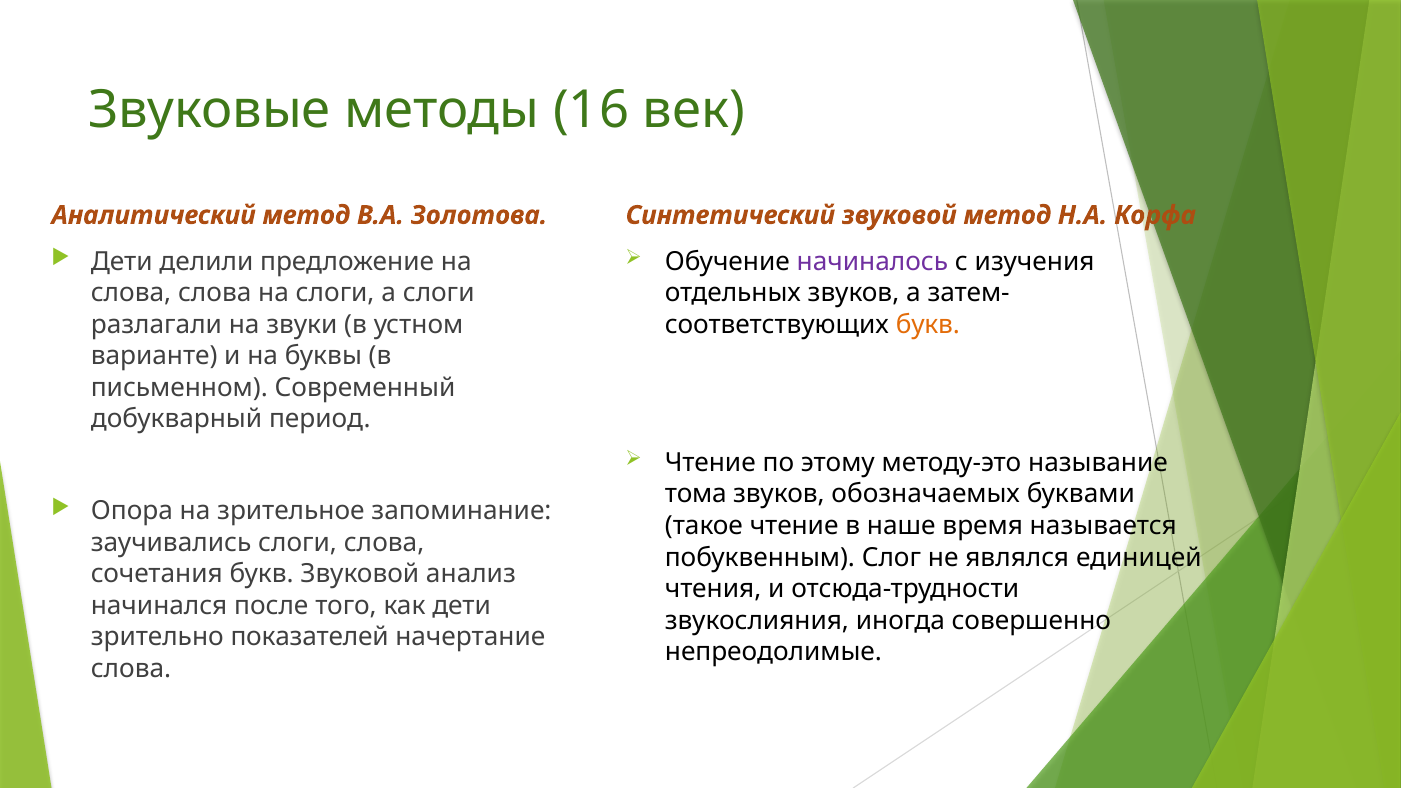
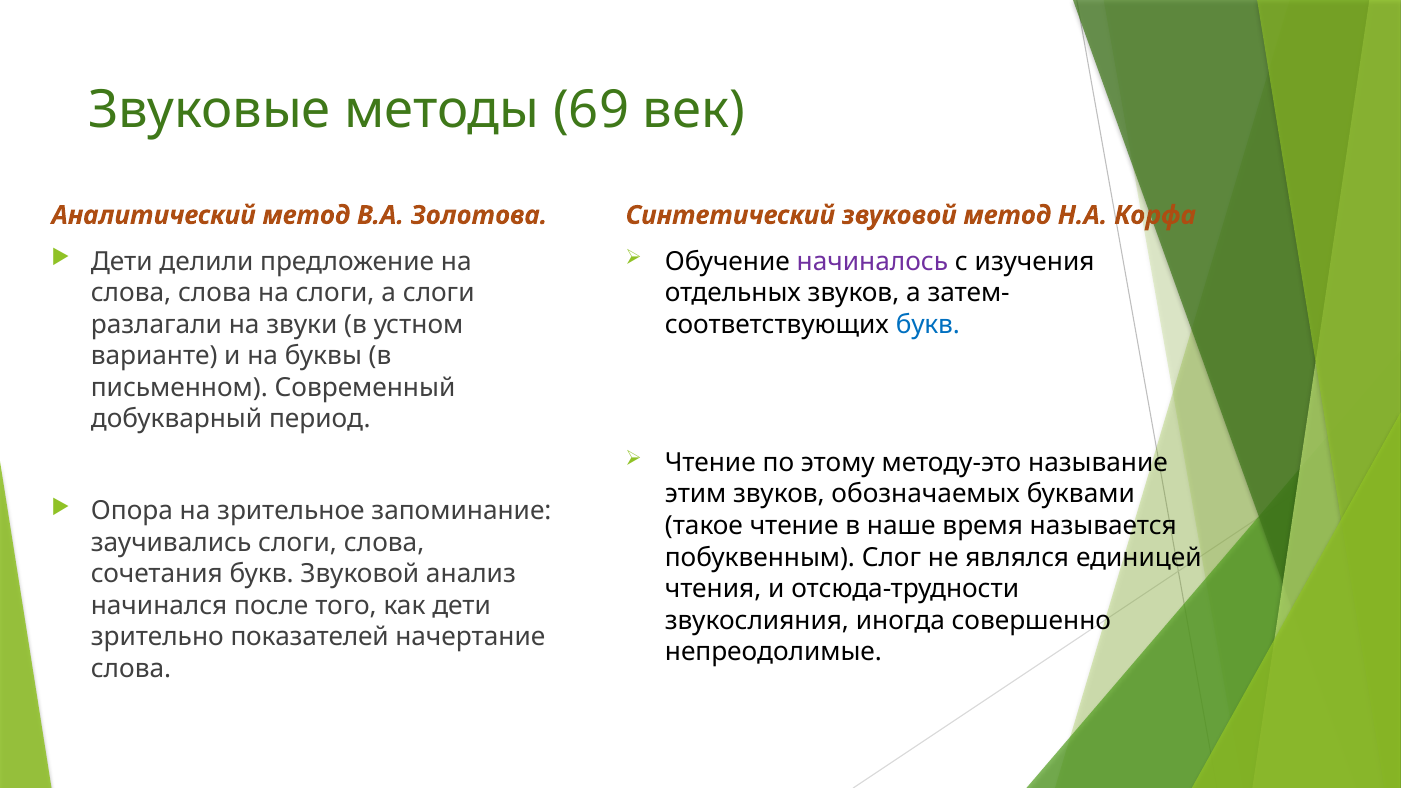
16: 16 -> 69 (591, 110)
букв colour: orange -> blue (928, 324)
тома: тома -> этим (696, 494)
